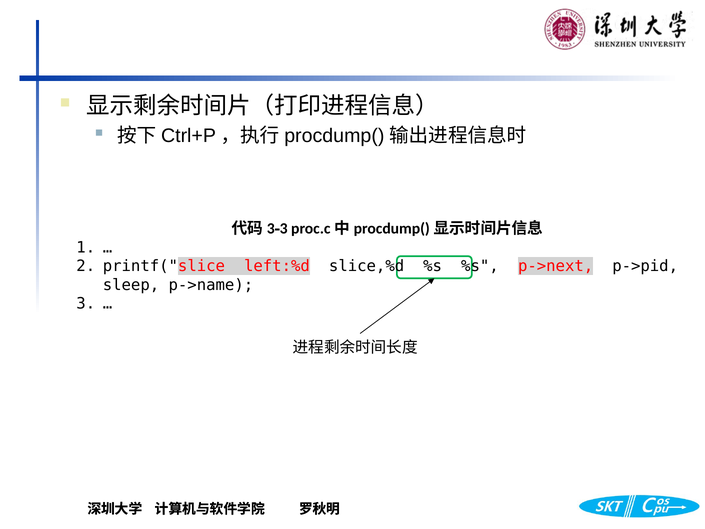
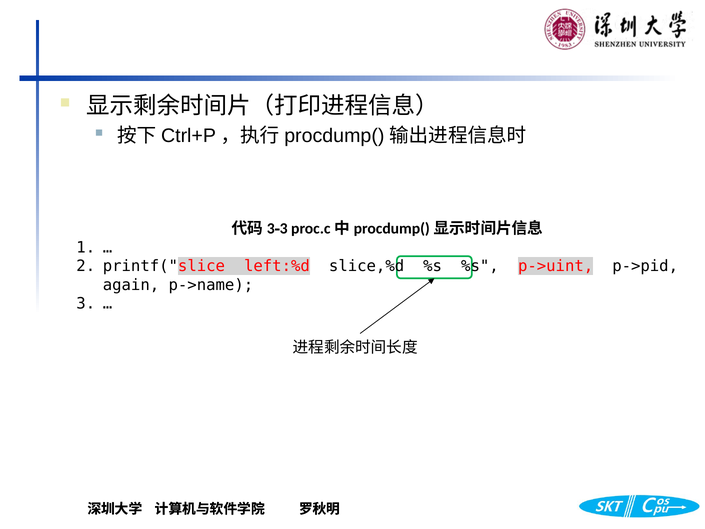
p->next: p->next -> p->uint (556, 266)
sleep: sleep -> again (131, 285)
